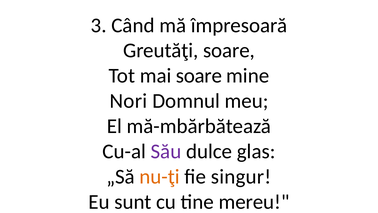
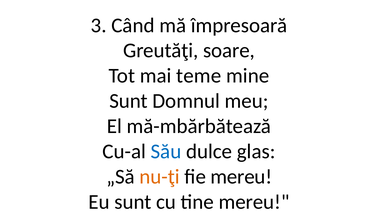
mai soare: soare -> teme (199, 76)
Nori: Nori -> Sunt (129, 101)
Său colour: purple -> blue (166, 151)
fie singur: singur -> mereu (241, 176)
